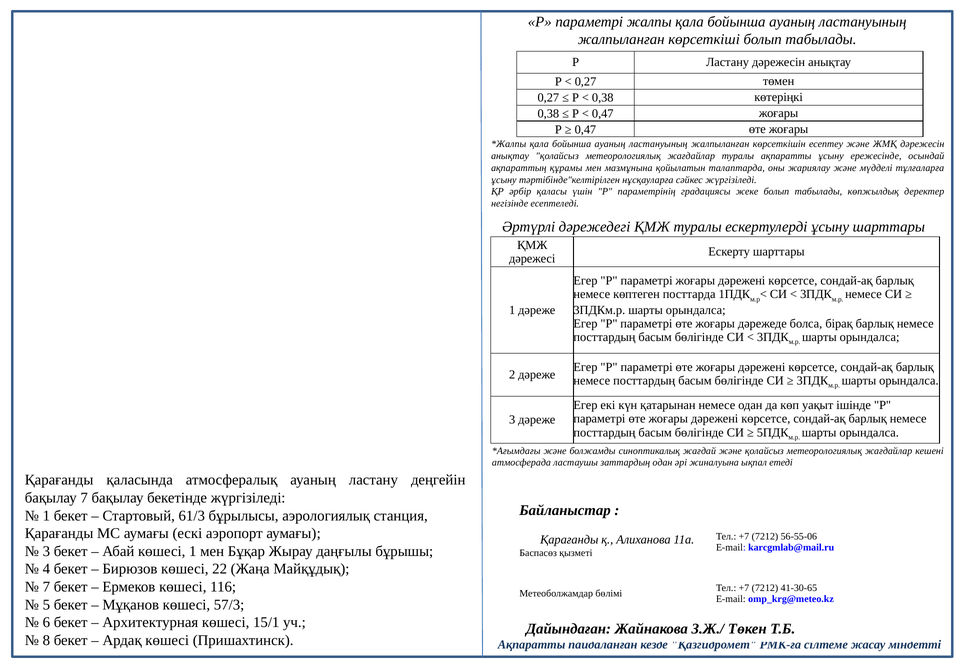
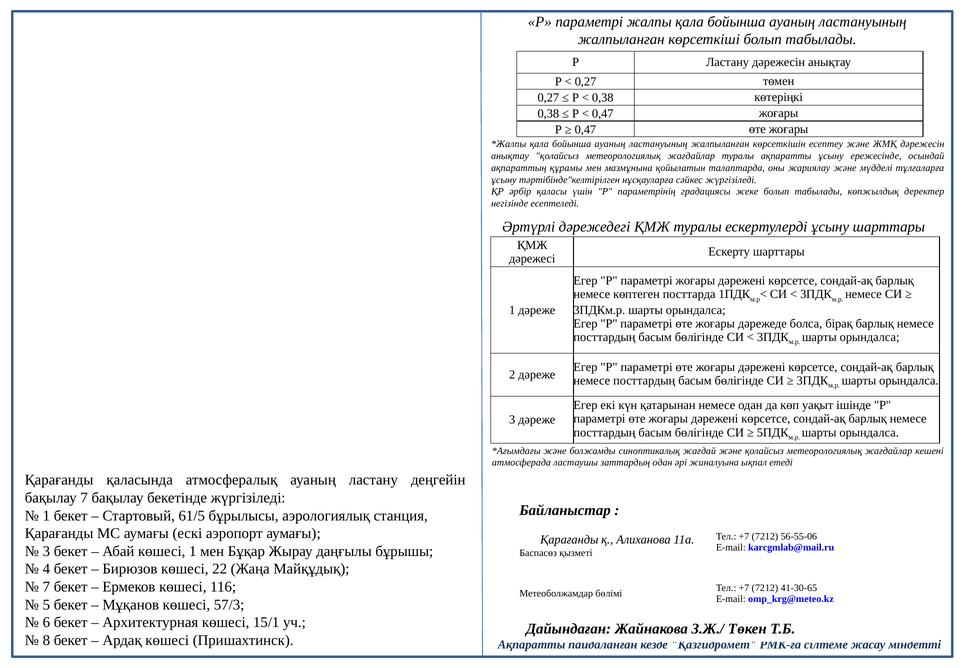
61/3: 61/3 -> 61/5 (192, 516)
